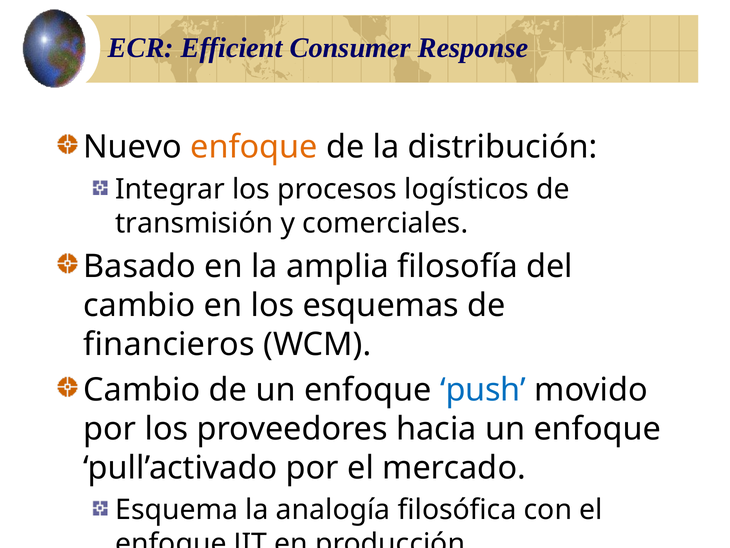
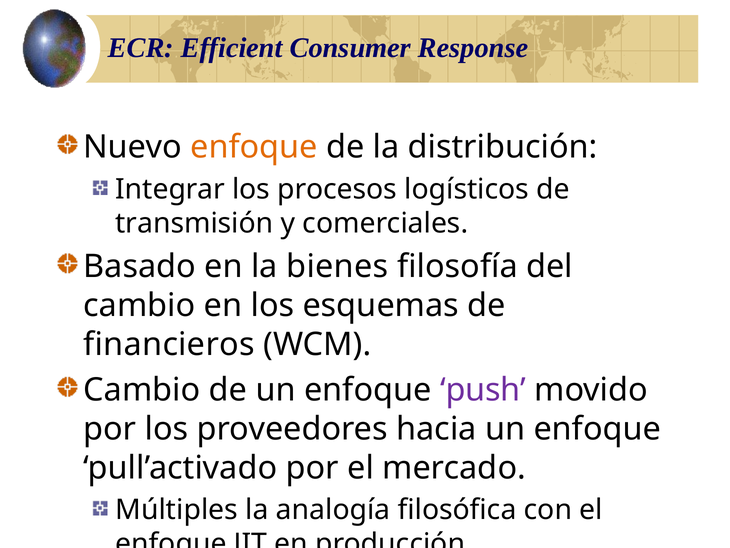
amplia: amplia -> bienes (337, 266)
push colour: blue -> purple (483, 390)
Esquema: Esquema -> Múltiples (177, 509)
